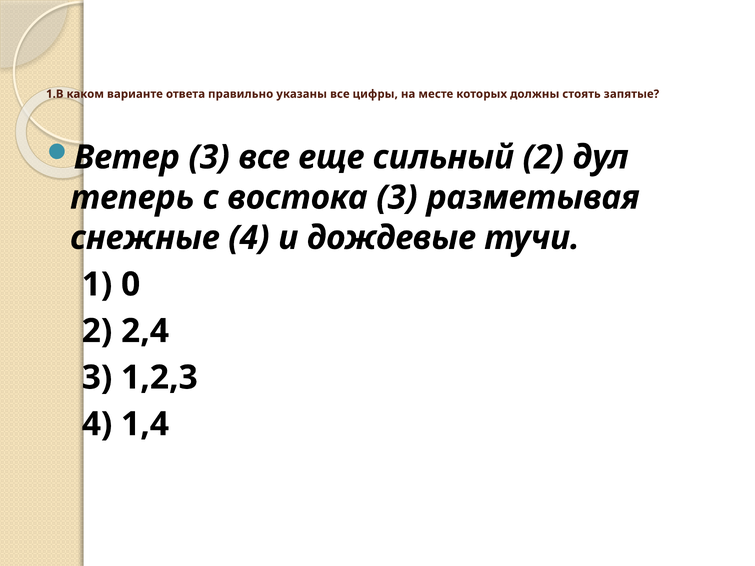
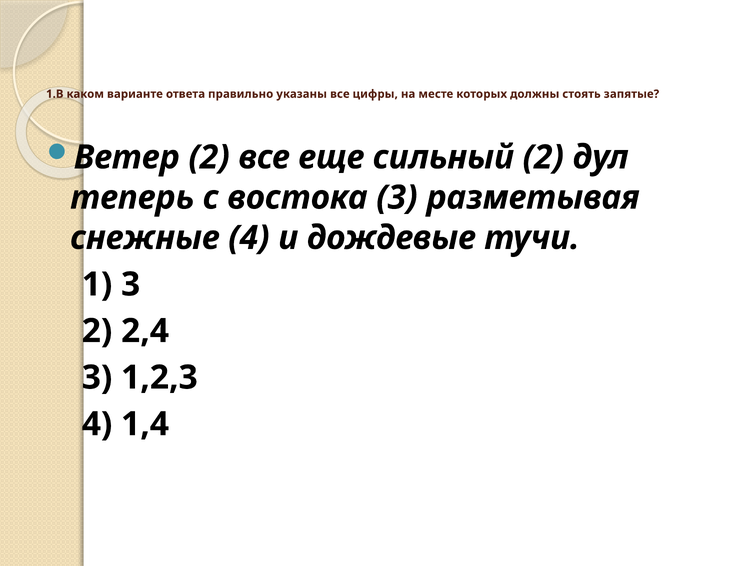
Ветер 3: 3 -> 2 (209, 157)
1 0: 0 -> 3 (131, 285)
